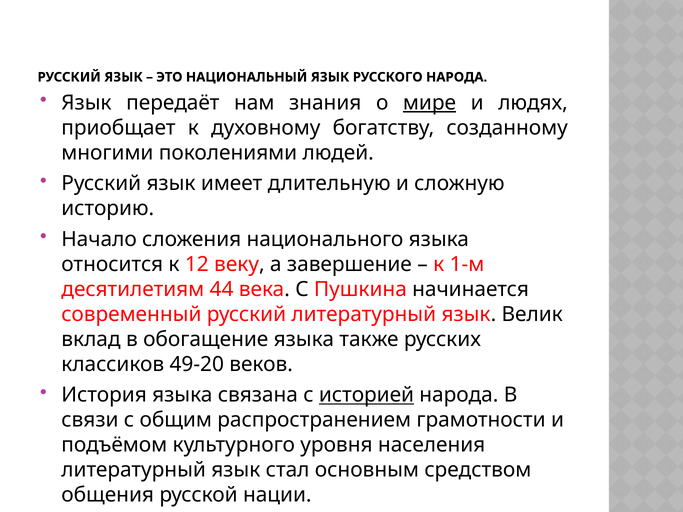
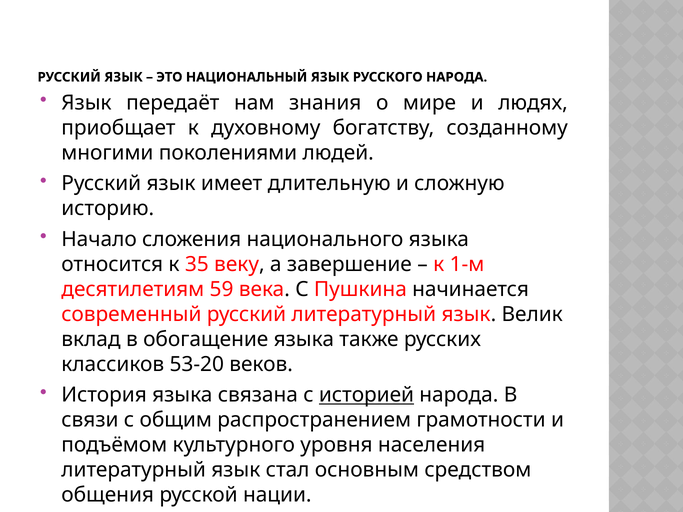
мире underline: present -> none (430, 103)
12: 12 -> 35 (197, 264)
44: 44 -> 59 (222, 289)
49-20: 49-20 -> 53-20 (197, 364)
